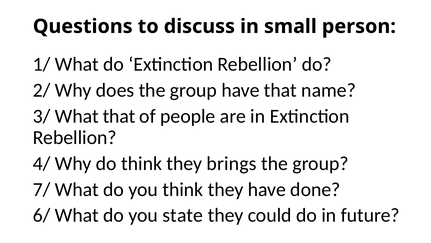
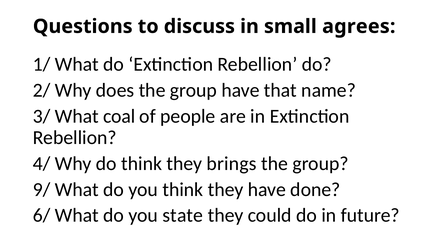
person: person -> agrees (359, 26)
What that: that -> coal (119, 116)
7/: 7/ -> 9/ (42, 189)
